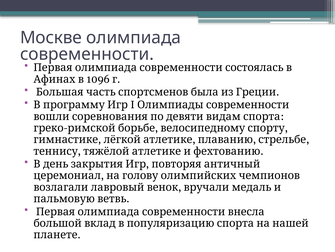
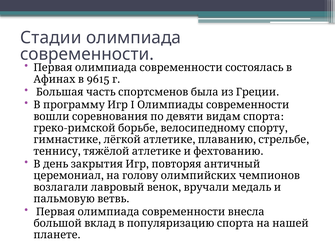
Москве: Москве -> Стадии (51, 38)
1096: 1096 -> 9615 (98, 79)
